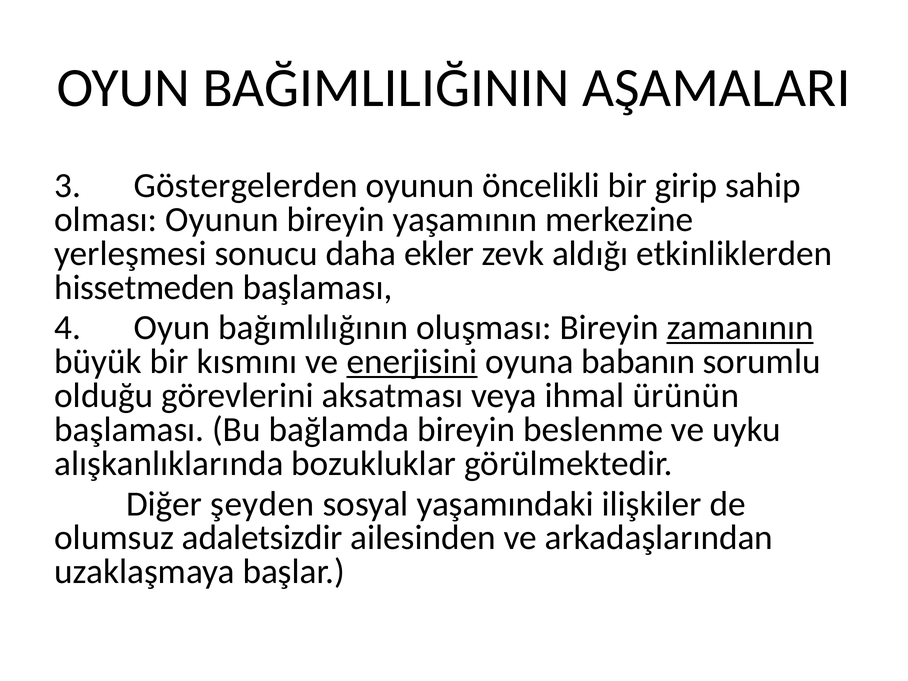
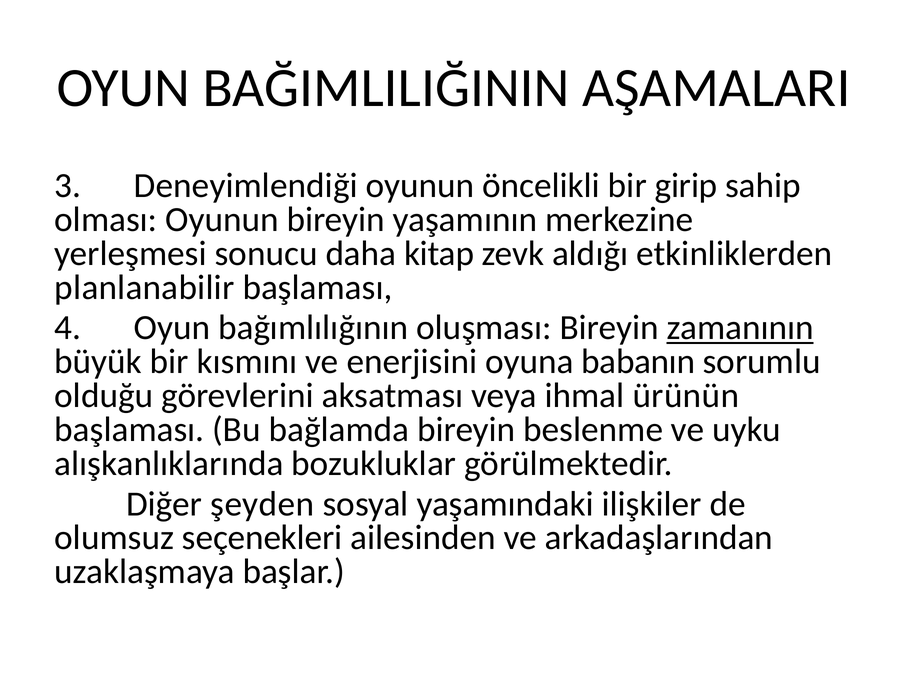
Göstergelerden: Göstergelerden -> Deneyimlendiği (246, 186)
ekler: ekler -> kitap (439, 254)
hissetmeden: hissetmeden -> planlanabilir (144, 287)
enerjisini underline: present -> none (412, 362)
adaletsizdir: adaletsizdir -> seçenekleri (262, 538)
